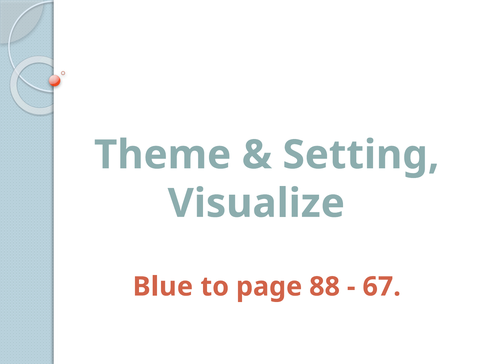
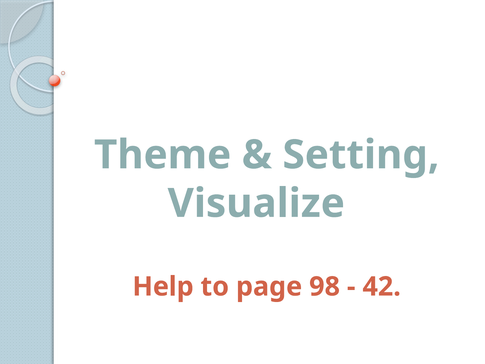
Blue: Blue -> Help (163, 286)
88: 88 -> 98 (325, 286)
67: 67 -> 42 (382, 286)
